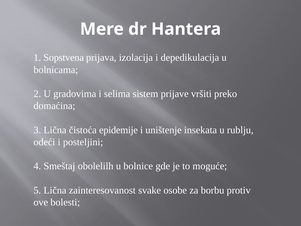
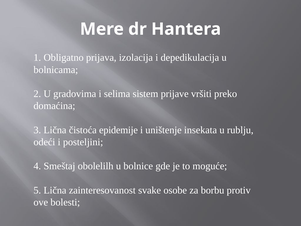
Sopstvena: Sopstvena -> Obligatno (64, 58)
